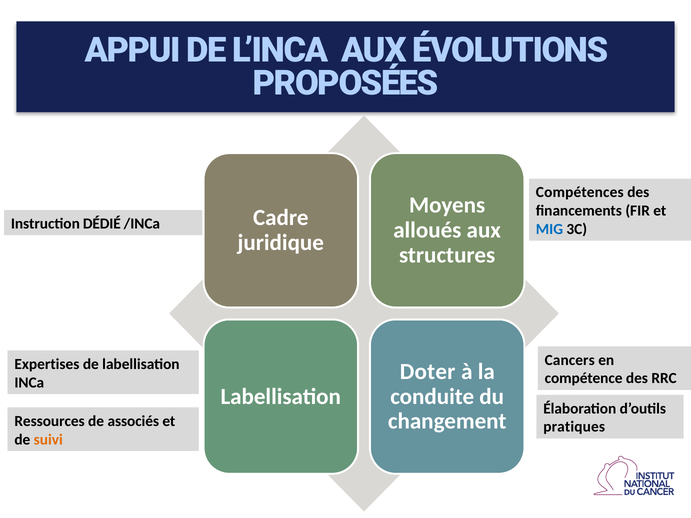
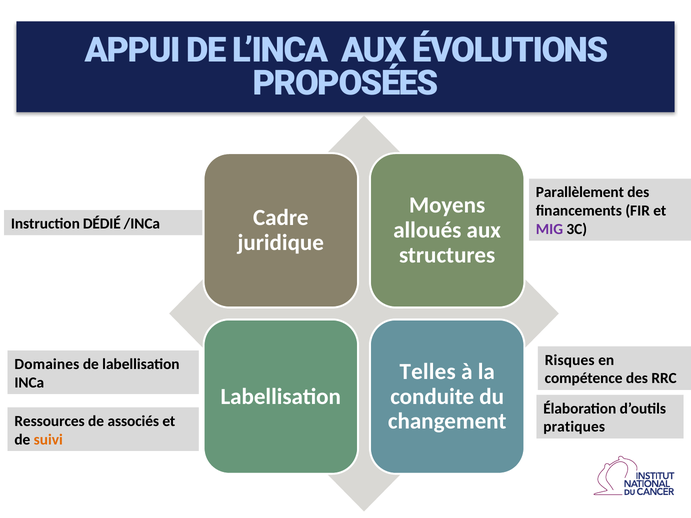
Compétences: Compétences -> Parallèlement (580, 192)
MIG colour: blue -> purple (549, 229)
Cancers: Cancers -> Risques (570, 360)
Expertises: Expertises -> Domaines (47, 364)
Doter: Doter -> Telles (428, 372)
